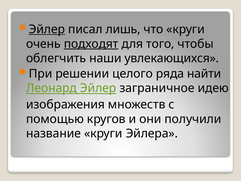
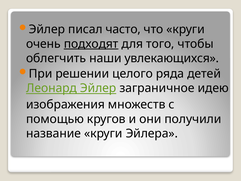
Эйлер underline: present -> none (47, 29)
лишь: лишь -> часто (123, 29)
найти: найти -> детей (204, 74)
